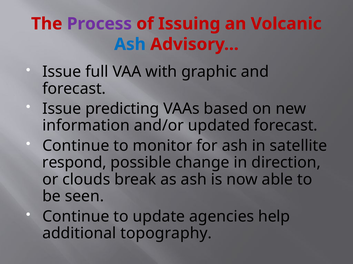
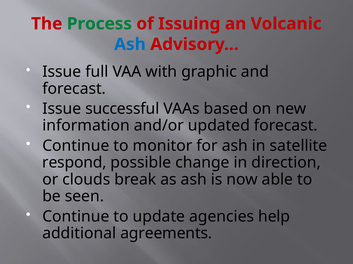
Process colour: purple -> green (99, 24)
predicting: predicting -> successful (122, 109)
topography: topography -> agreements (166, 234)
